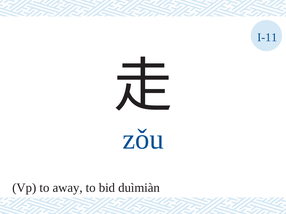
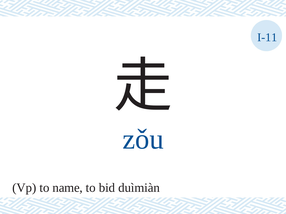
away: away -> name (68, 188)
